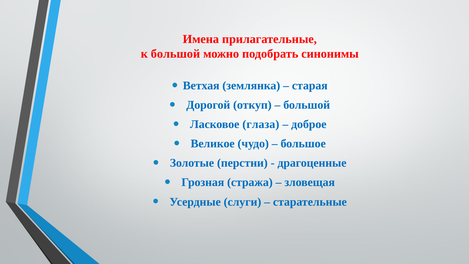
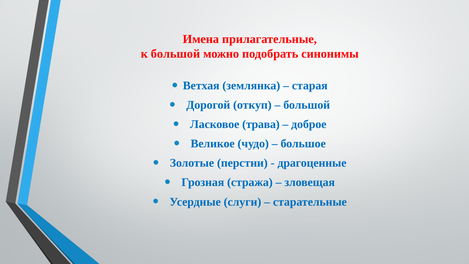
глаза: глаза -> трава (261, 124)
